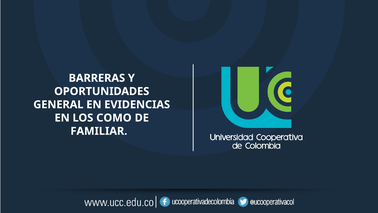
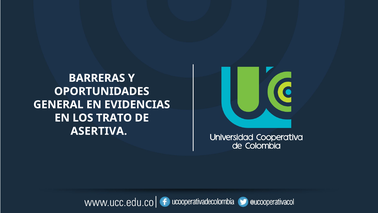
COMO: COMO -> TRATO (114, 118)
FAMILIAR: FAMILIAR -> ASERTIVA (99, 131)
